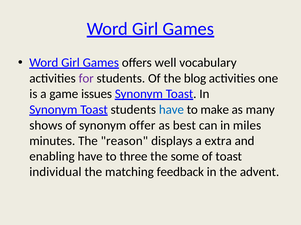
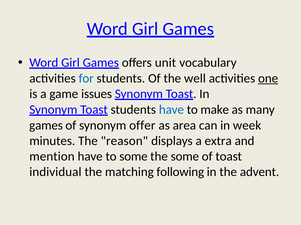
well: well -> unit (165, 63)
for colour: purple -> blue (86, 79)
blog: blog -> well (195, 79)
one underline: none -> present (268, 79)
shows: shows -> games (46, 126)
best: best -> area (184, 126)
miles: miles -> week (247, 126)
enabling: enabling -> mention (52, 157)
to three: three -> some (133, 157)
feedback: feedback -> following (180, 173)
